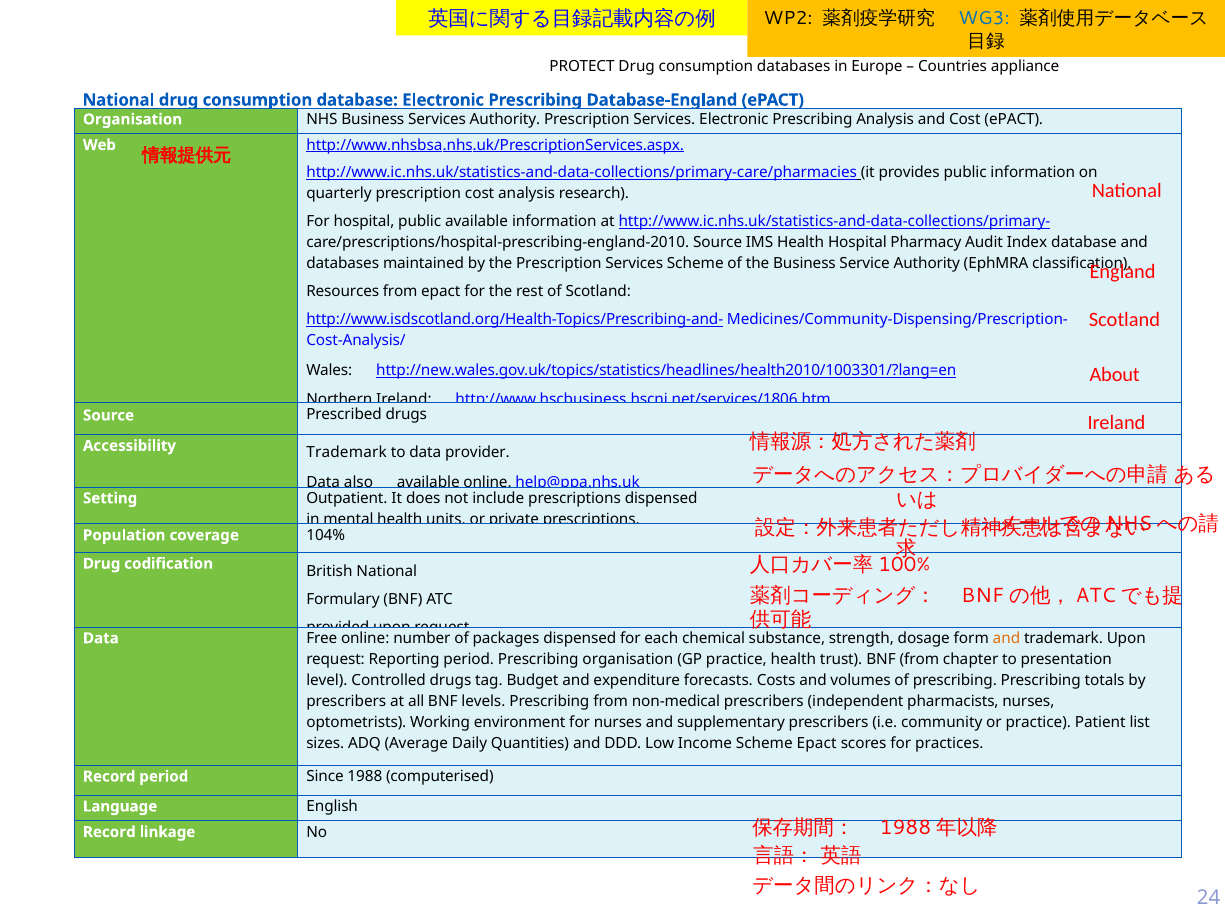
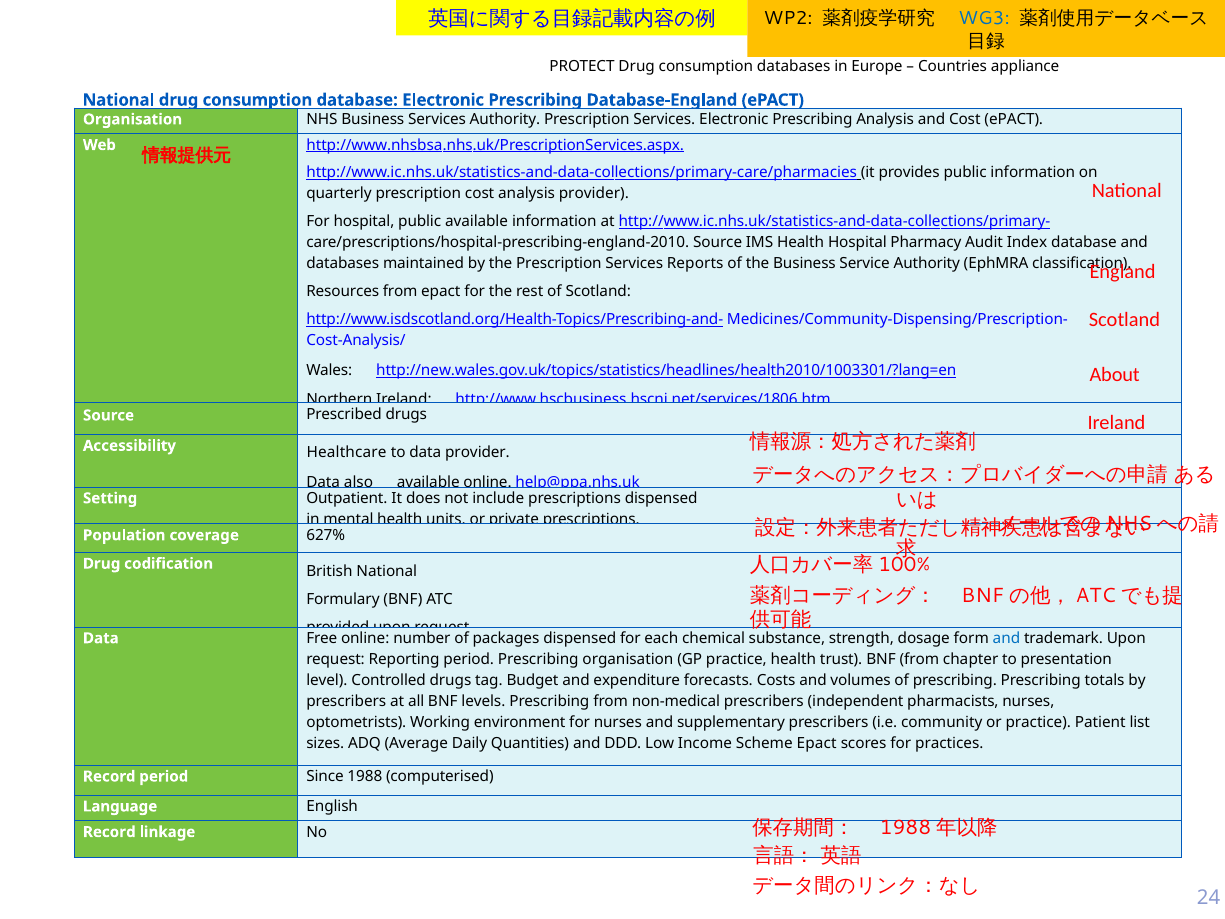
analysis research: research -> provider (594, 194)
Services Scheme: Scheme -> Reports (695, 264)
Accessibility Trademark: Trademark -> Healthcare (347, 453)
104%: 104% -> 627% (326, 535)
and colour: orange -> blue (1007, 638)
